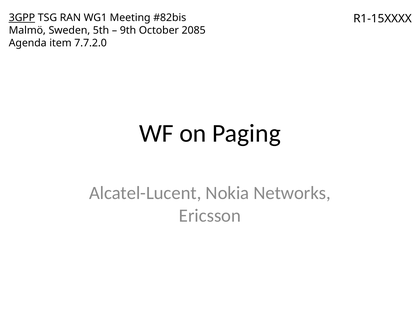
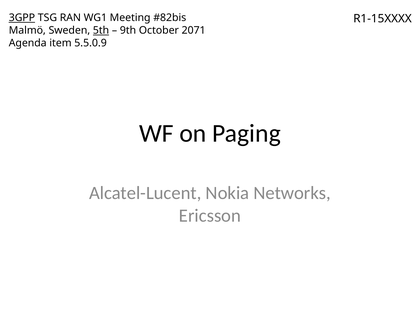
5th underline: none -> present (101, 30)
2085: 2085 -> 2071 (194, 30)
7.7.2.0: 7.7.2.0 -> 5.5.0.9 (91, 43)
